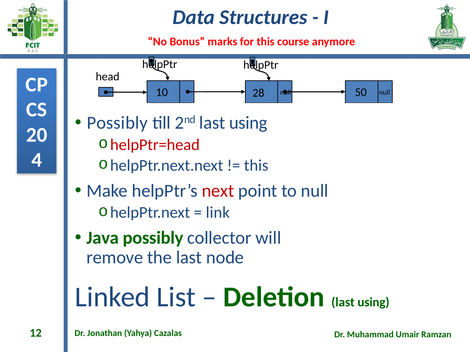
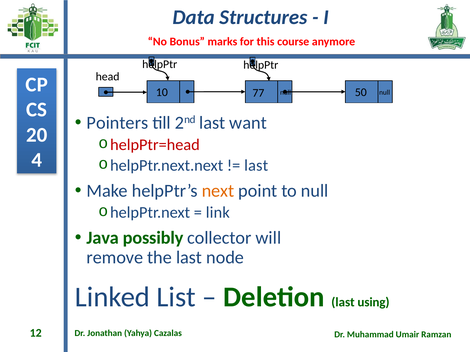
28: 28 -> 77 (258, 93)
Possibly: Possibly -> Pointers (117, 123)
2nd last using: using -> want (248, 123)
this: this -> last (256, 166)
next colour: red -> orange (218, 191)
